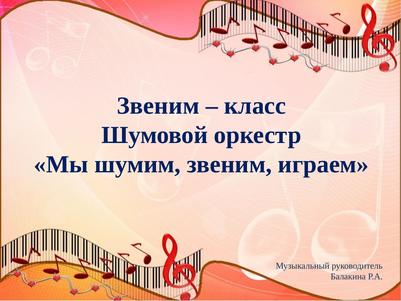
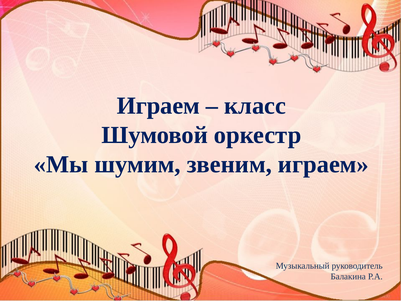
Звеним: Звеним -> Играем (158, 106)
